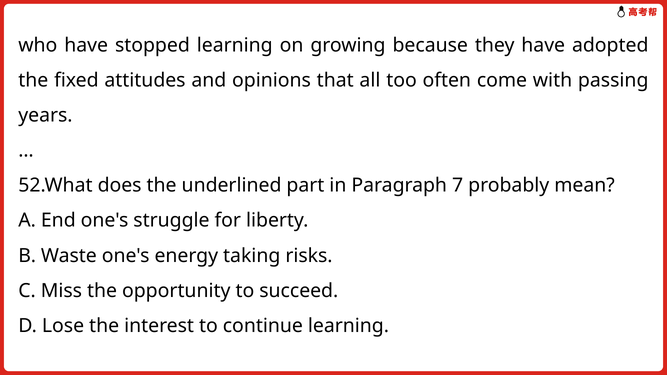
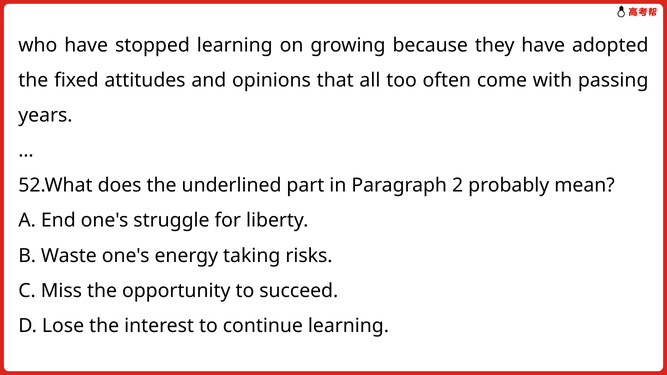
7: 7 -> 2 (458, 186)
